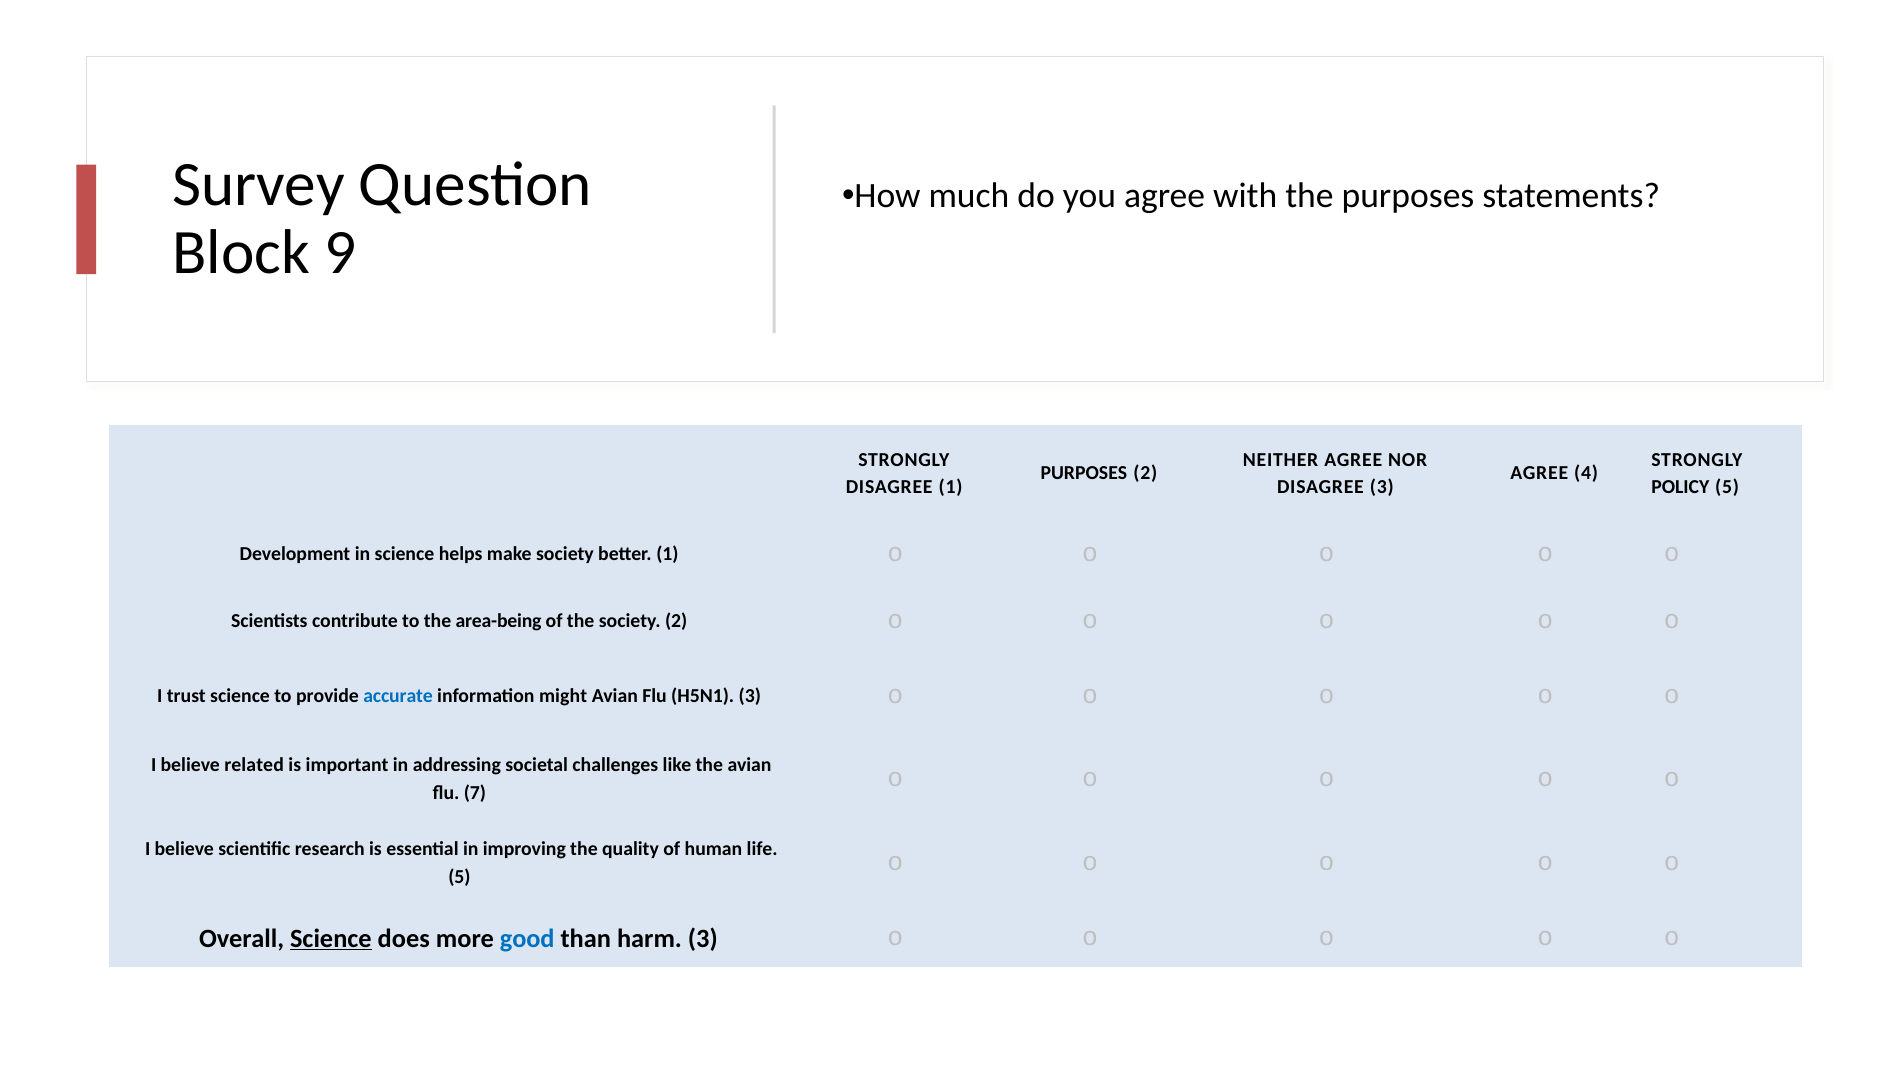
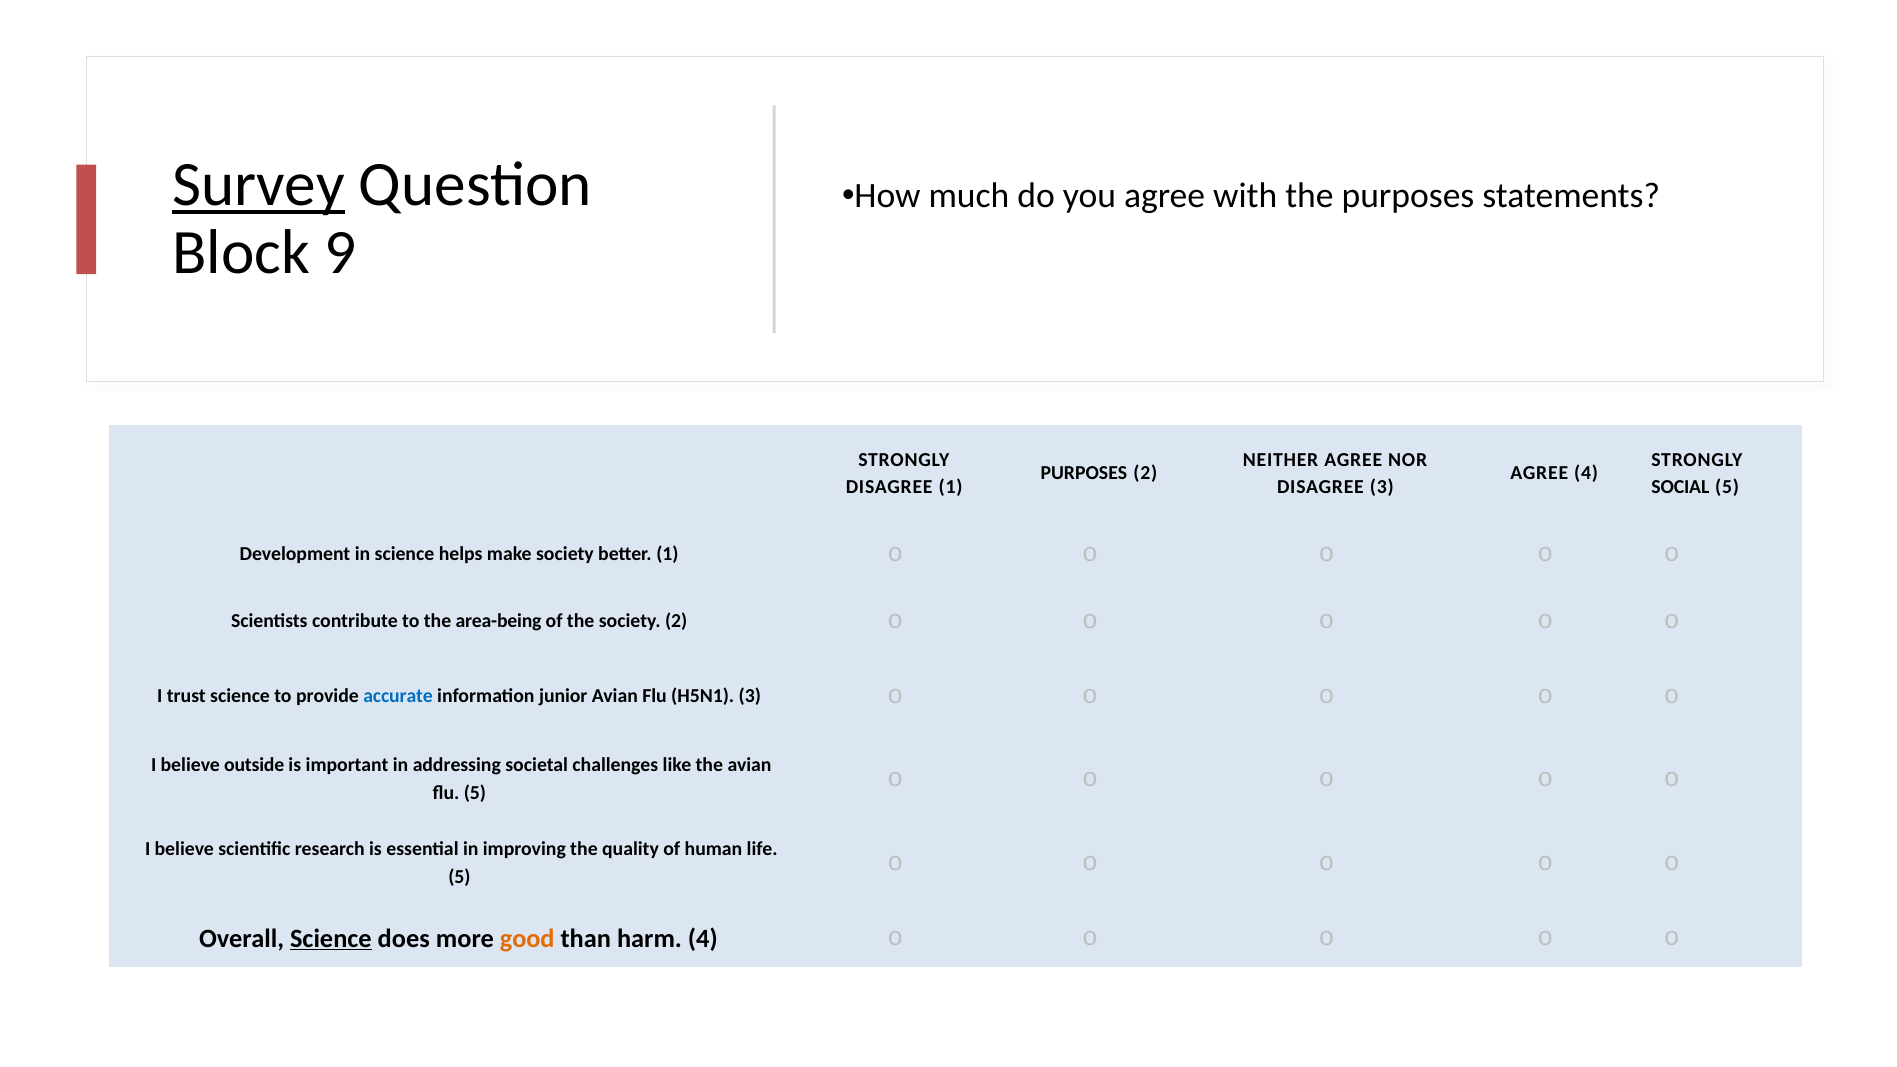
Survey underline: none -> present (259, 185)
POLICY: POLICY -> SOCIAL (1680, 487)
might: might -> junior (563, 696)
related: related -> outside (254, 765)
flu 7: 7 -> 5 (475, 793)
good colour: blue -> orange (527, 938)
harm 3: 3 -> 4 (703, 938)
